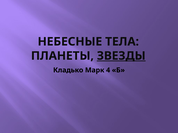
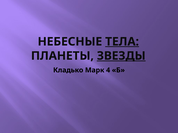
ТЕЛА underline: none -> present (122, 42)
